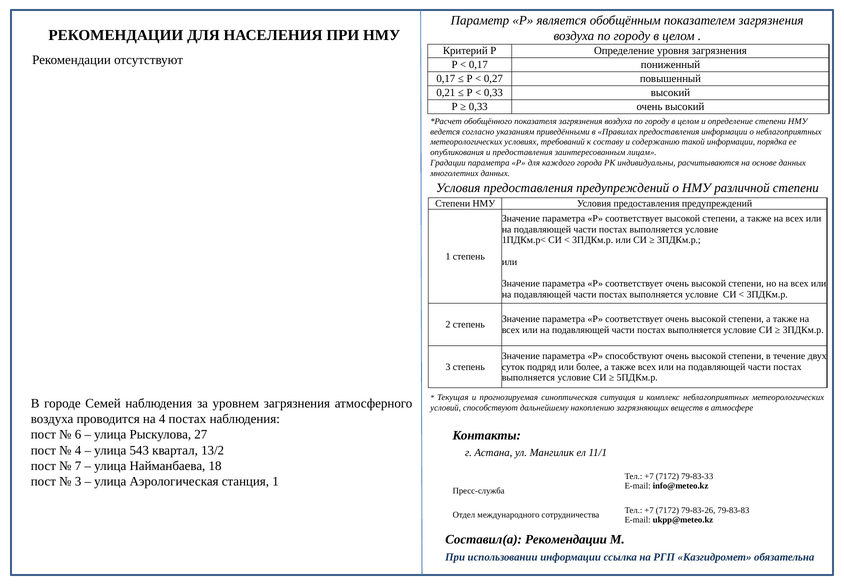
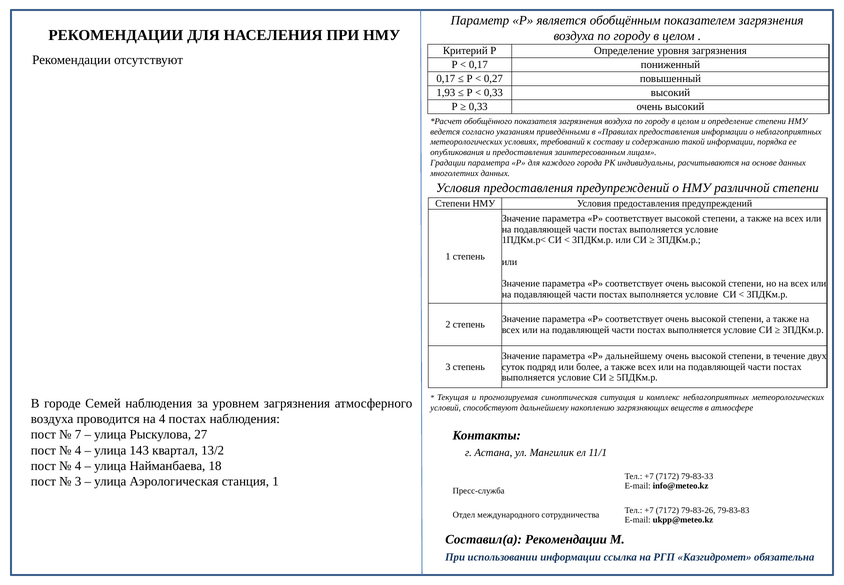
0,21: 0,21 -> 1,93 (446, 93)
Р способствуют: способствуют -> дальнейшему (634, 356)
6: 6 -> 7 (78, 434)
543: 543 -> 143 (139, 450)
7: 7 -> 4 (78, 465)
